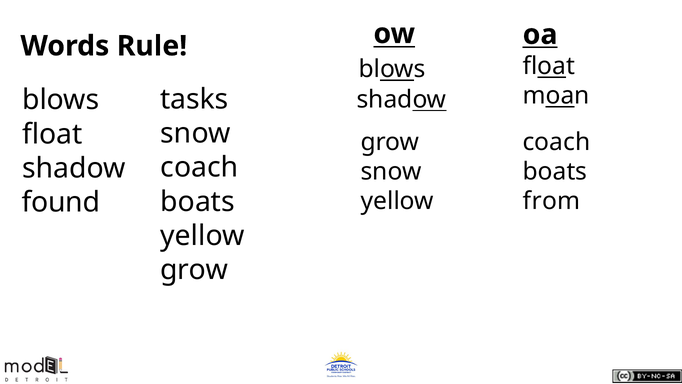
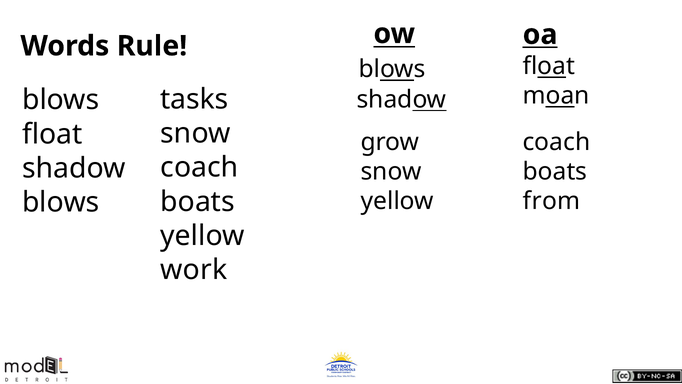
found: found -> blows (61, 202)
grow: grow -> work (194, 270)
